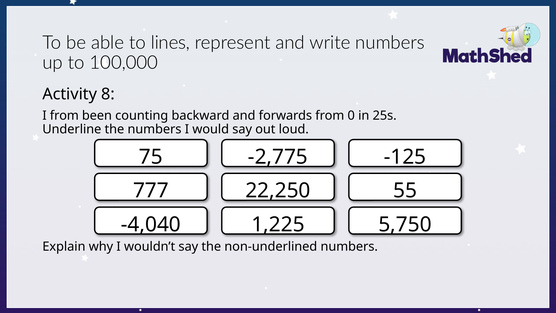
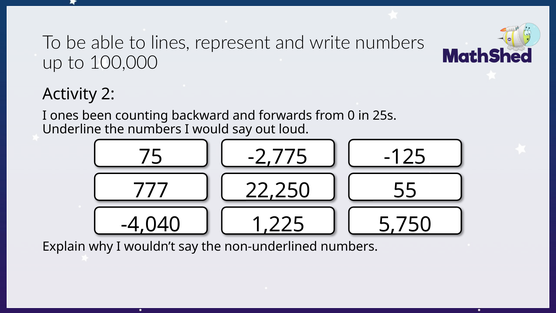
8: 8 -> 2 (108, 94)
I from: from -> ones (64, 115)
